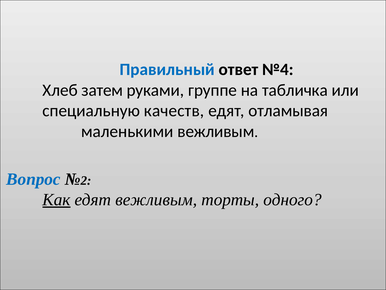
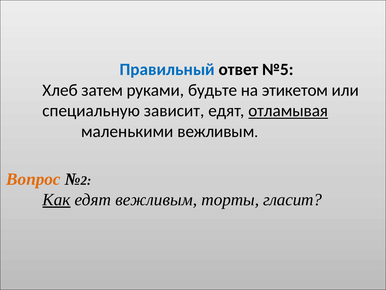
№4: №4 -> №5 (278, 69)
группе: группе -> будьте (213, 90)
табличка: табличка -> этикетом (295, 90)
качеств: качеств -> зависит (174, 111)
отламывая underline: none -> present (288, 111)
Вопрос colour: blue -> orange (33, 179)
одного: одного -> гласит (293, 199)
